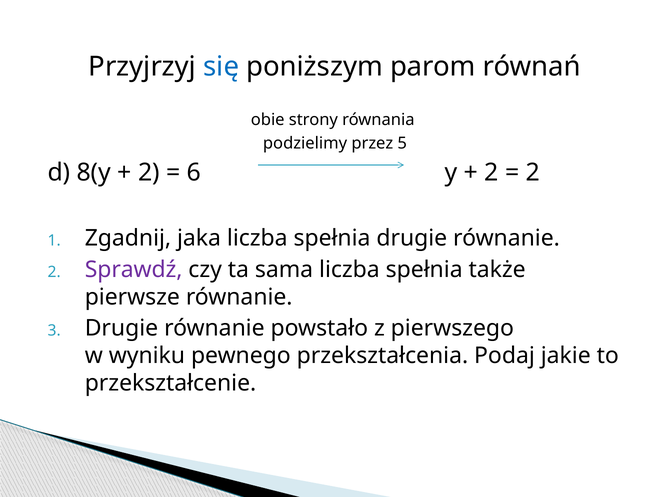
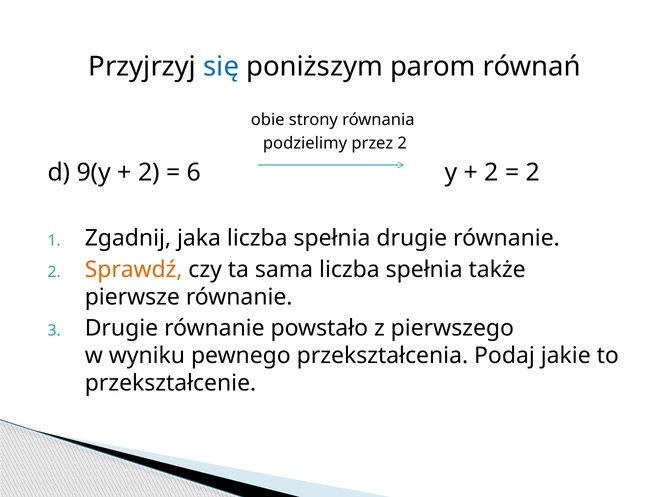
przez 5: 5 -> 2 (402, 143)
8(y: 8(y -> 9(y (94, 172)
Sprawdź colour: purple -> orange (134, 269)
